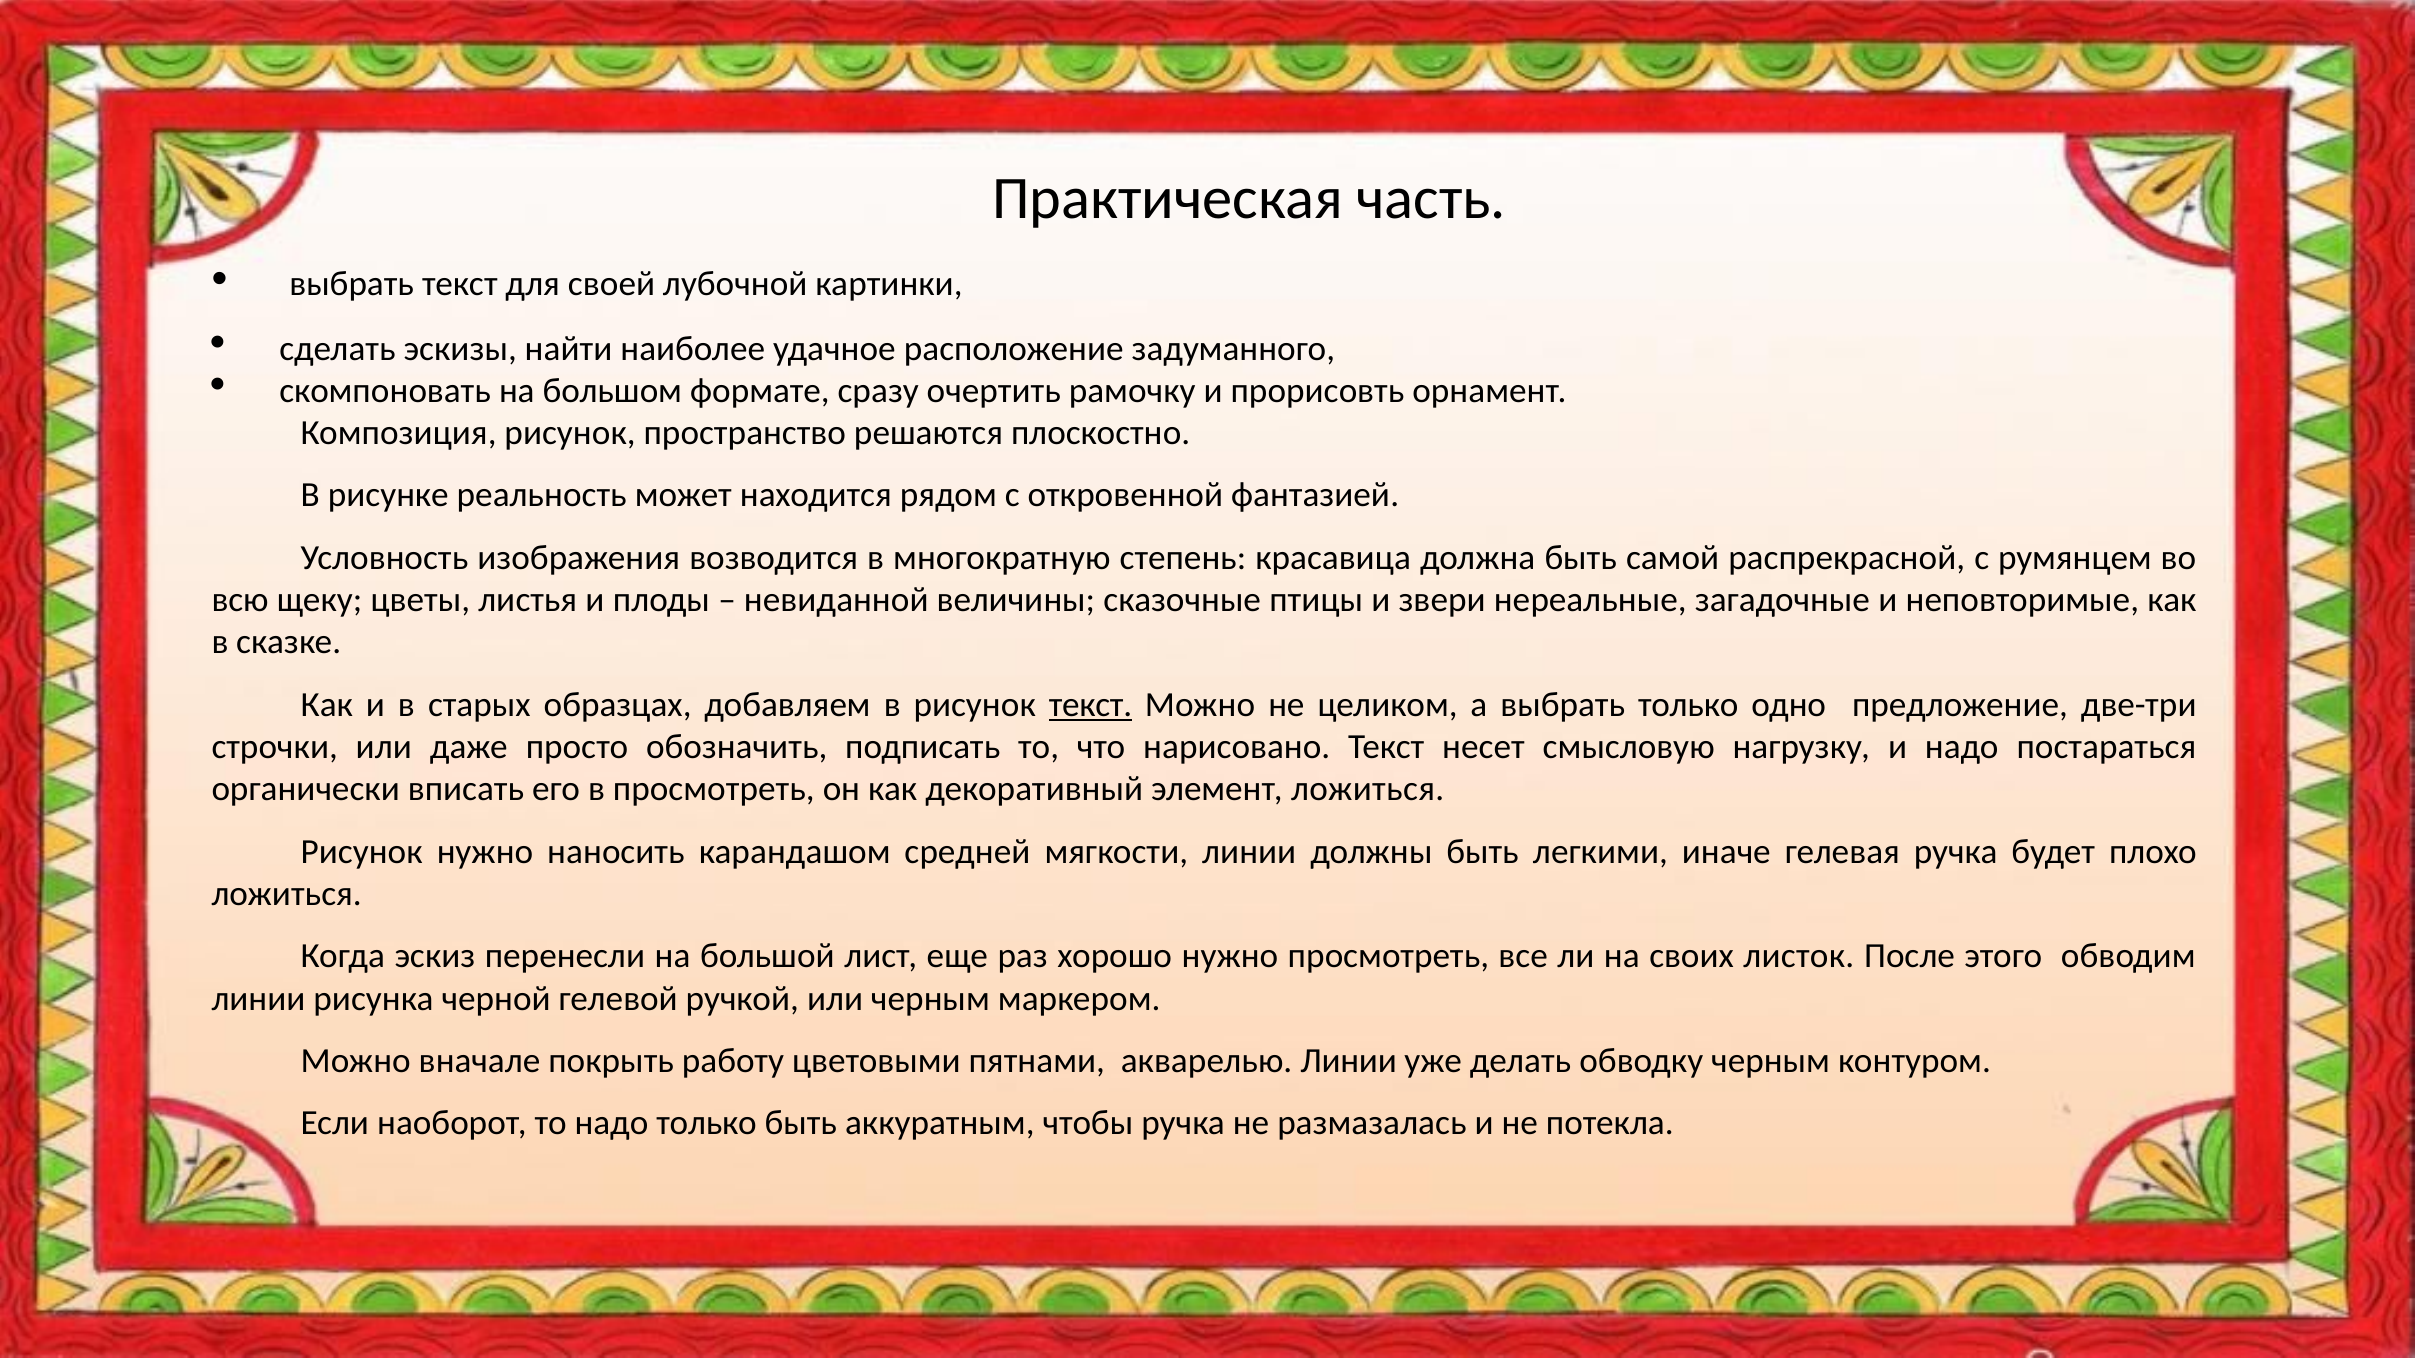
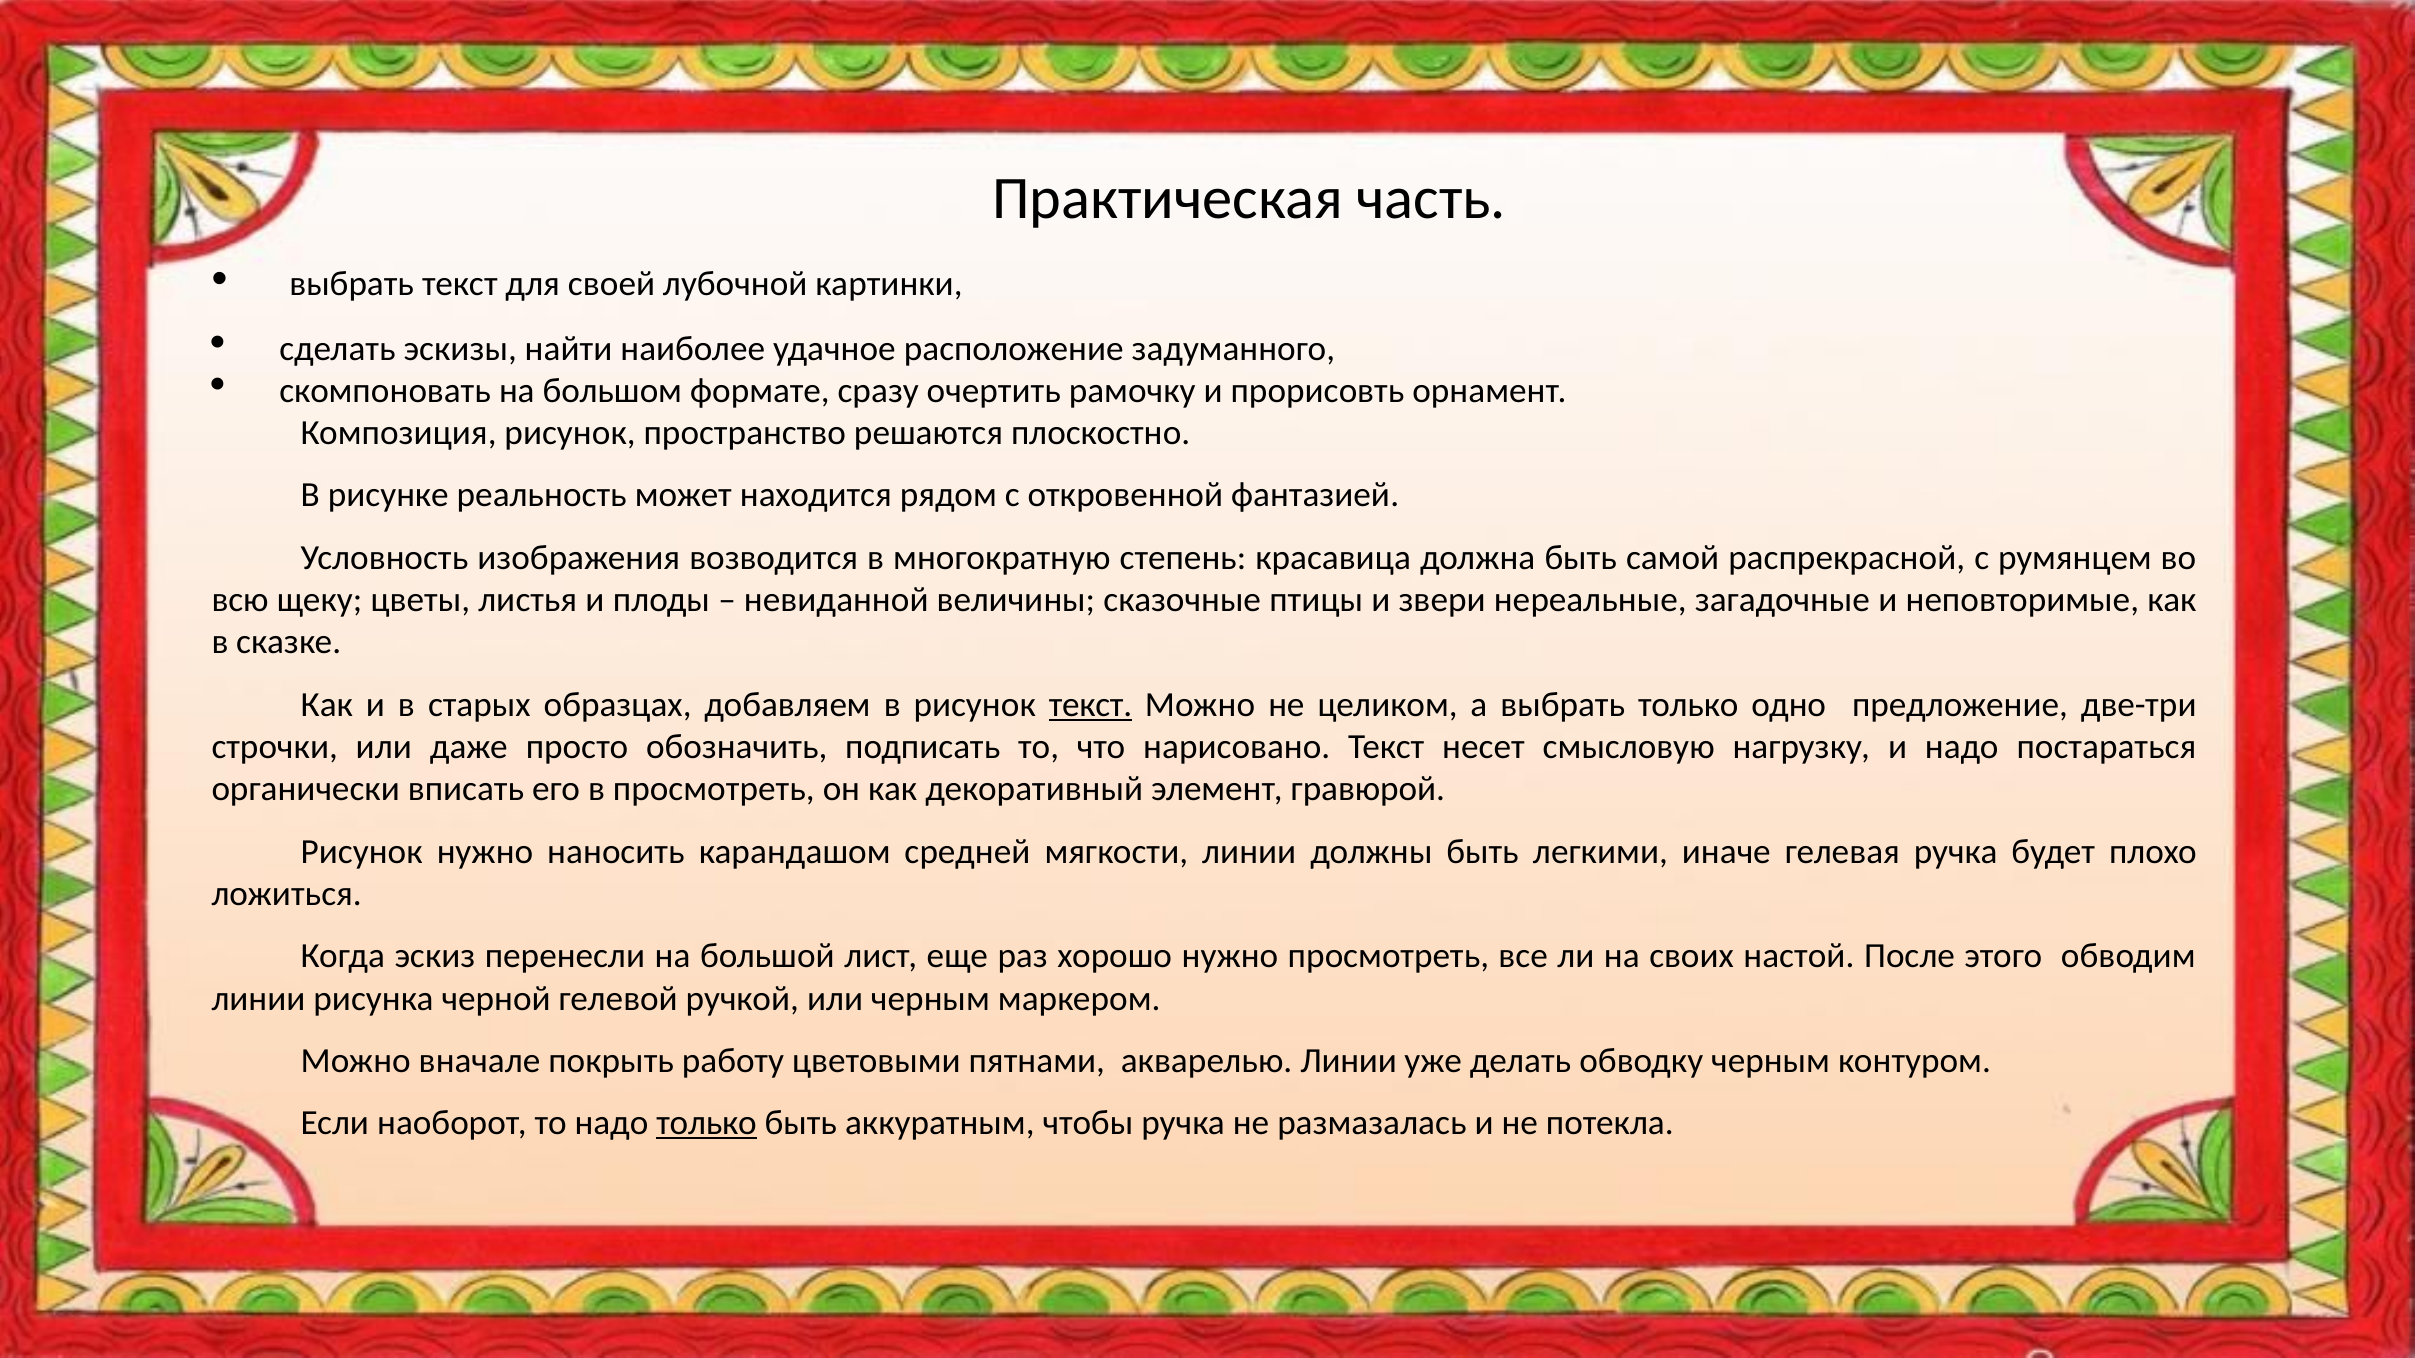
элемент ложиться: ложиться -> гравюрой (1368, 789)
листок: листок -> настой (1799, 957)
только underline: none -> present (707, 1124)
